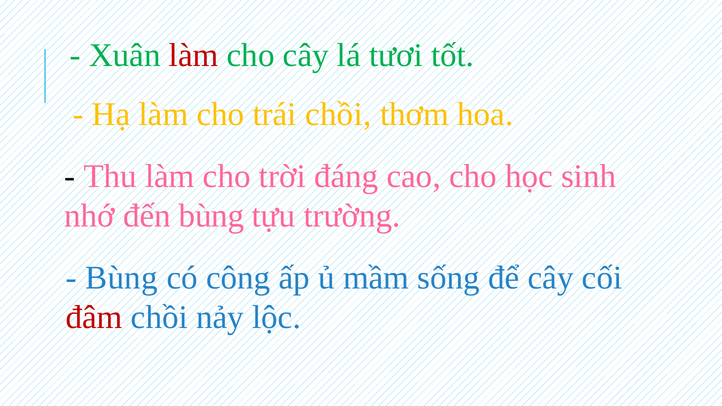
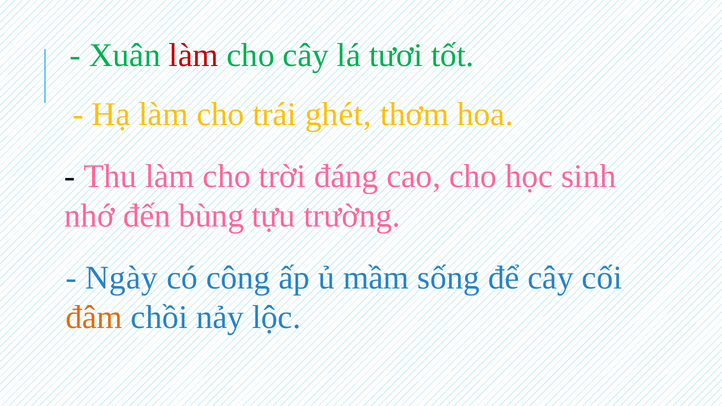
trái chồi: chồi -> ghét (338, 114)
Bùng: Bùng -> Ngày (122, 278)
đâm colour: red -> orange (94, 318)
